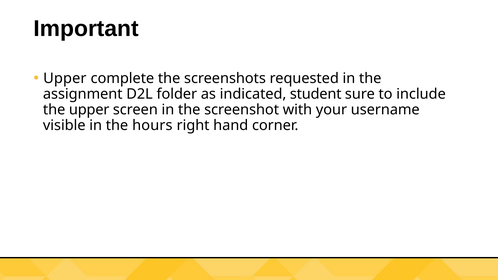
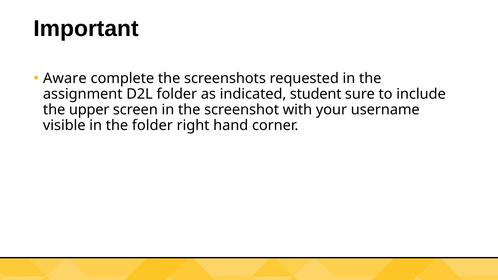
Upper: Upper -> Aware (65, 78)
the hours: hours -> folder (152, 125)
